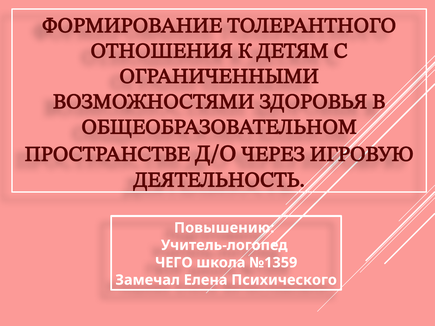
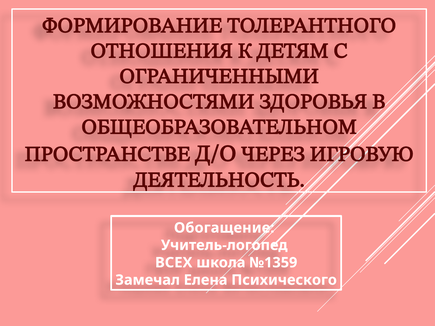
Повышению: Повышению -> Обогащение (224, 228)
ЧЕГО: ЧЕГО -> ВСЕХ (174, 263)
